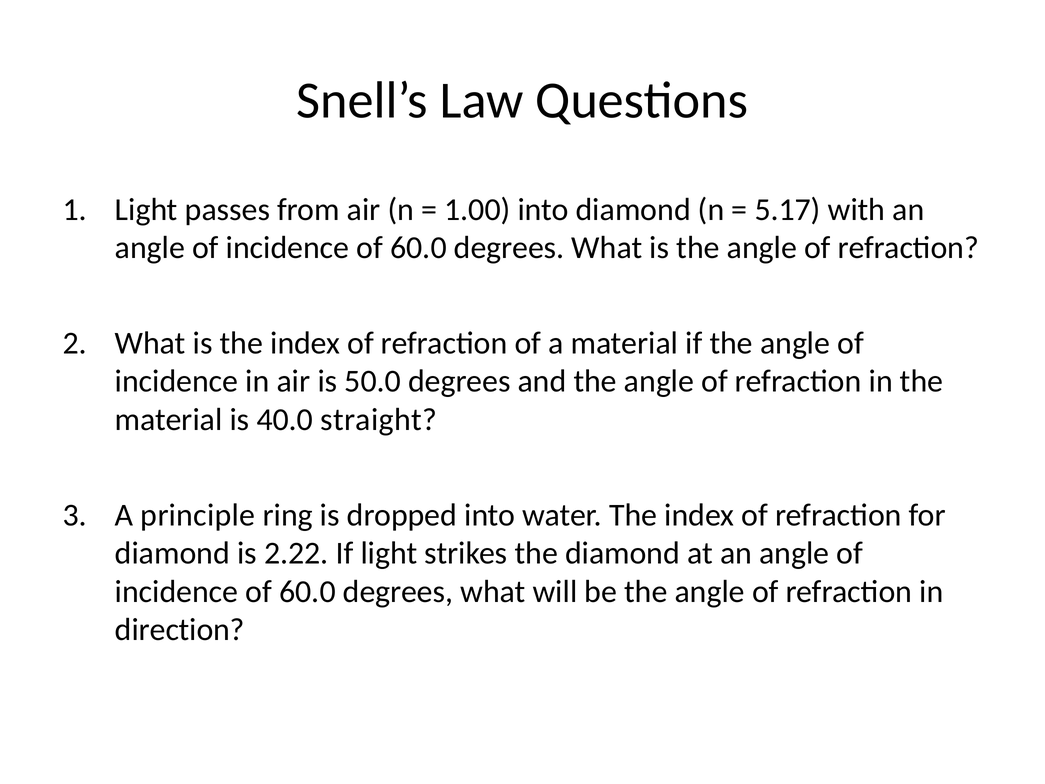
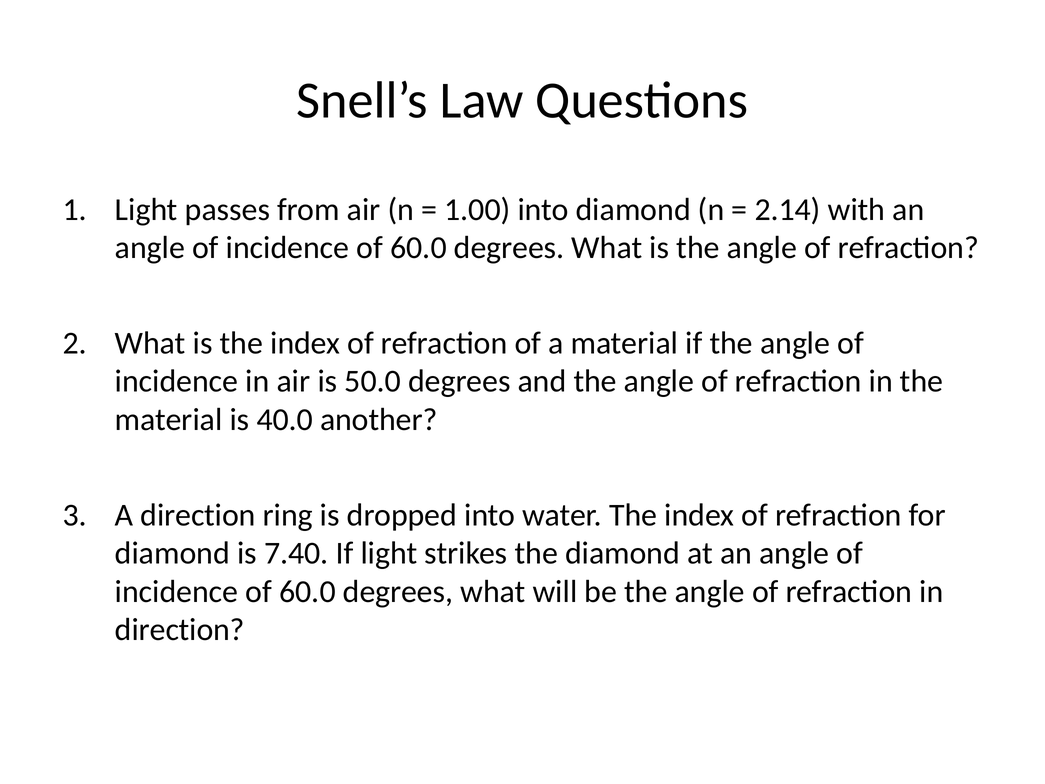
5.17: 5.17 -> 2.14 (788, 209)
straight: straight -> another (379, 420)
A principle: principle -> direction (198, 515)
2.22: 2.22 -> 7.40 (296, 553)
